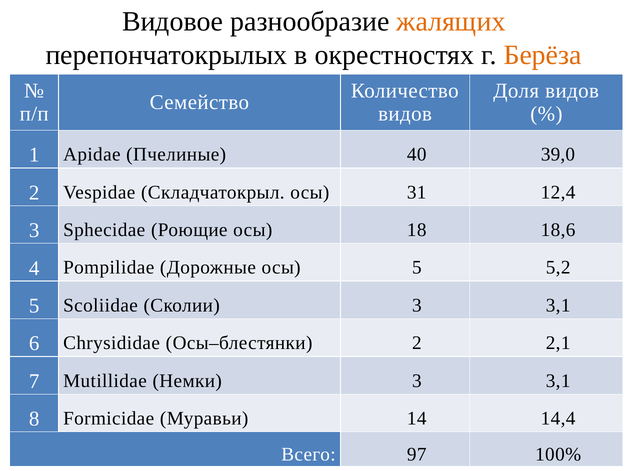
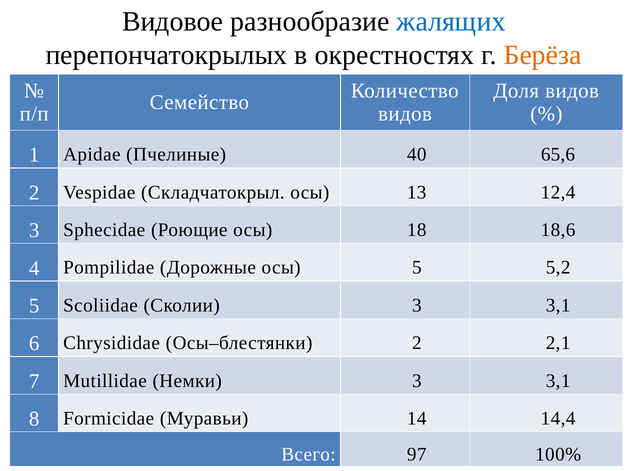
жалящих colour: orange -> blue (451, 22)
39,0: 39,0 -> 65,6 (558, 154)
31: 31 -> 13 (417, 192)
